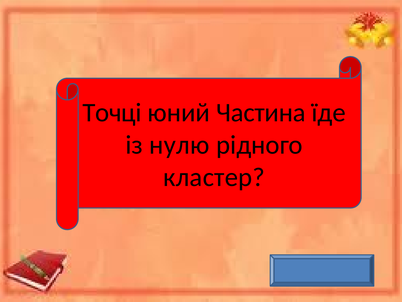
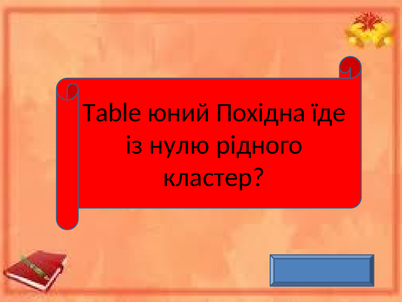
Точці: Точці -> Table (112, 113)
Частина: Частина -> Похідна (261, 113)
